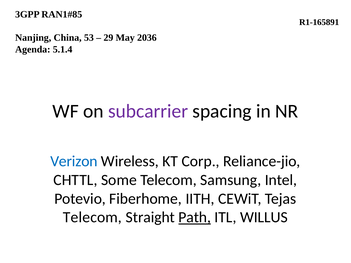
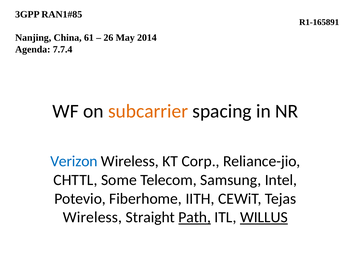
53: 53 -> 61 (89, 38)
29: 29 -> 26 (108, 38)
2036: 2036 -> 2014 (147, 38)
5.1.4: 5.1.4 -> 7.7.4 (63, 49)
subcarrier colour: purple -> orange (148, 111)
Telecom: Telecom -> Wireless (92, 218)
WILLUS underline: none -> present (264, 218)
